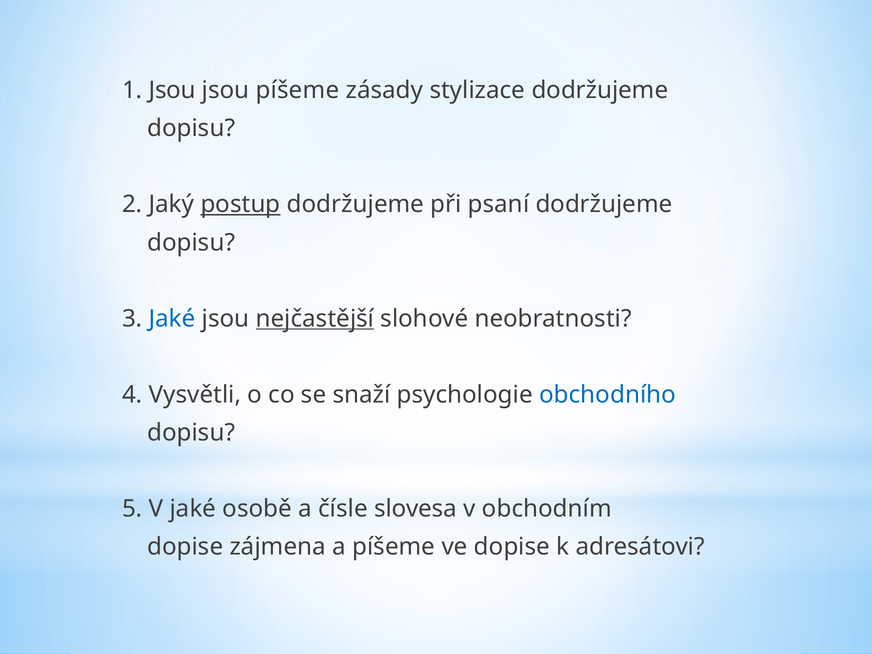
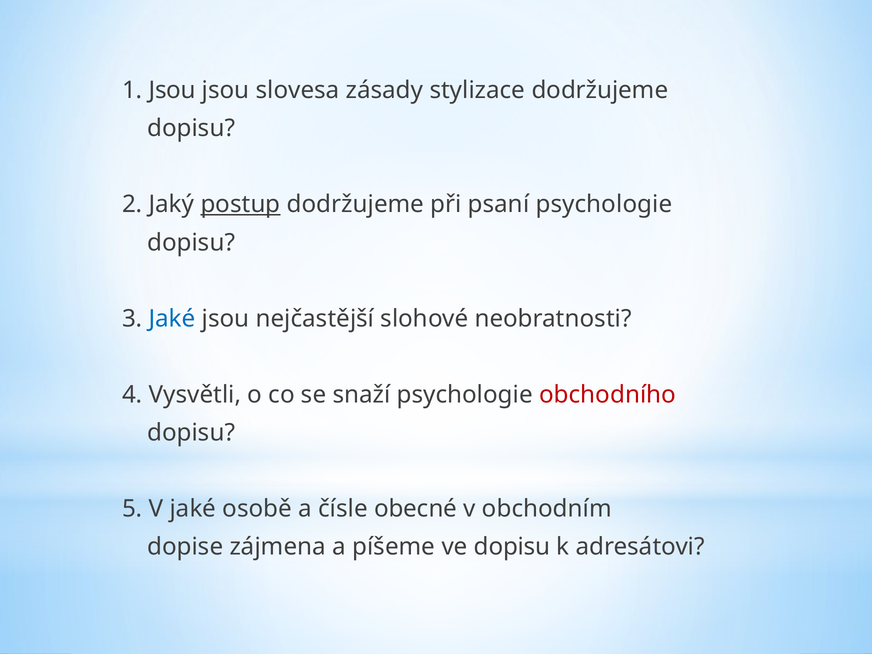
jsou píšeme: píšeme -> slovesa (298, 90)
psaní dodržujeme: dodržujeme -> psychologie (604, 204)
nejčastější underline: present -> none (315, 319)
obchodního colour: blue -> red (608, 395)
slovesa: slovesa -> obecné (416, 509)
ve dopise: dopise -> dopisu (512, 547)
